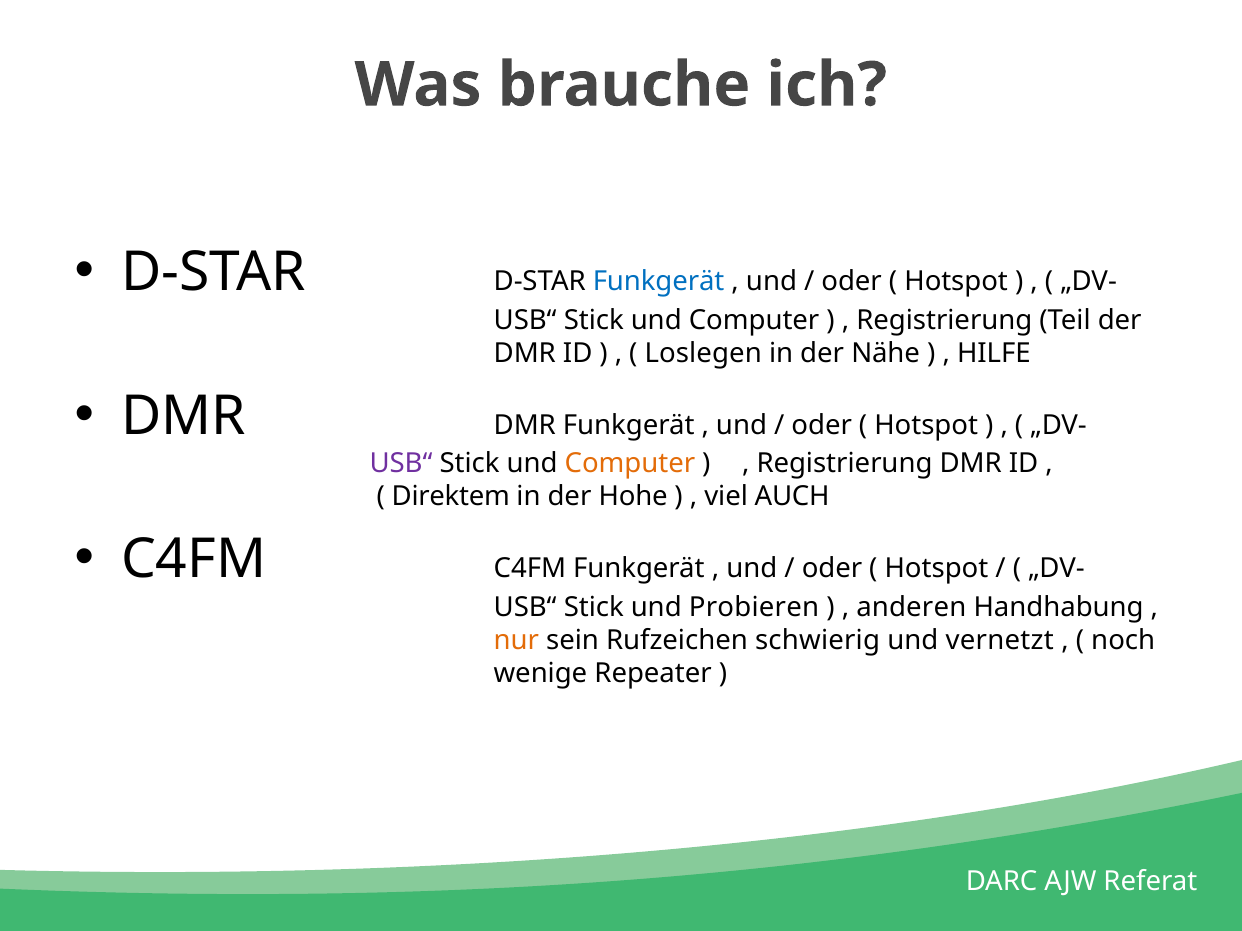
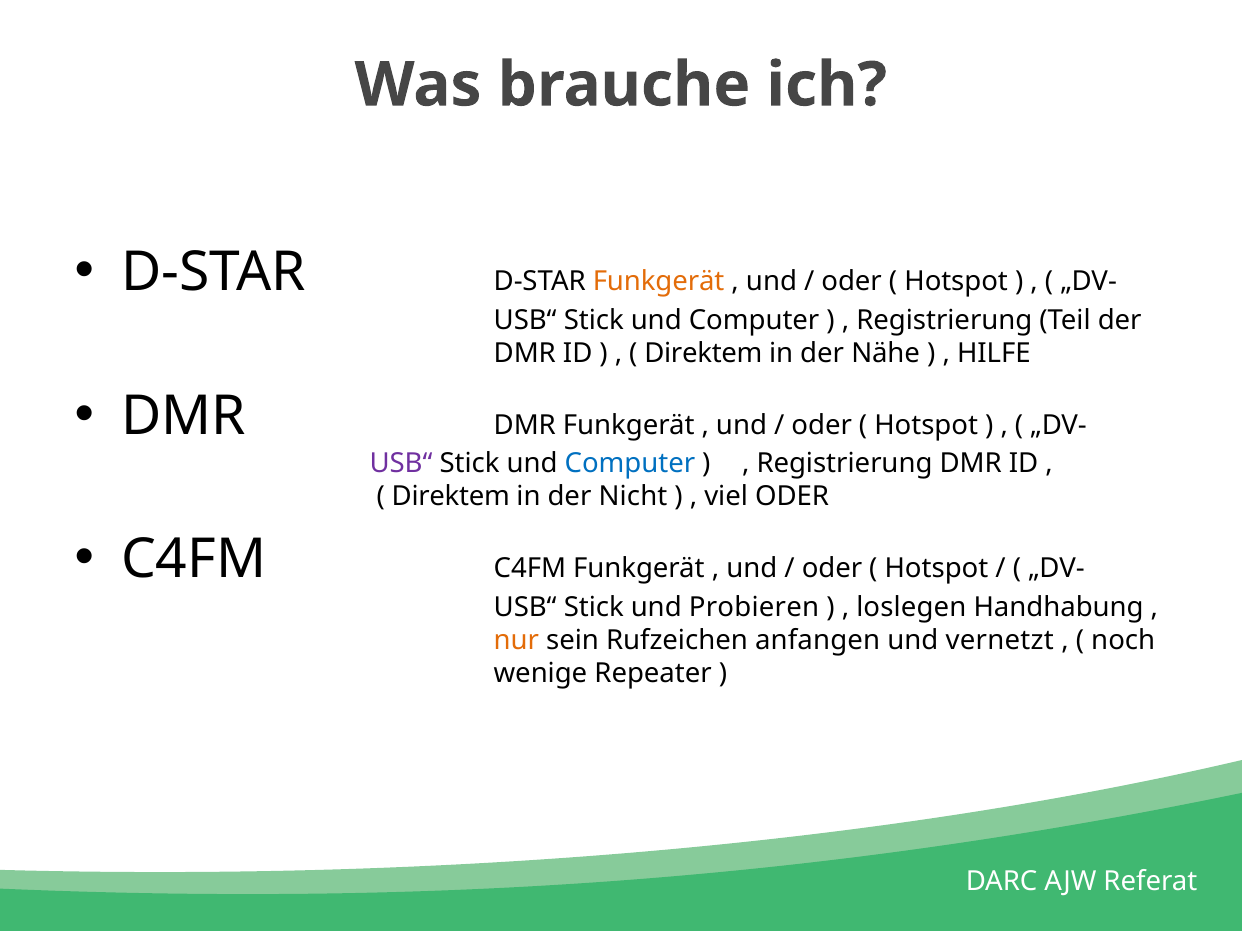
Funkgerät colour: blue -> orange (659, 282)
Loslegen: Loslegen -> Direktem (703, 353)
Computer colour: orange -> blue (630, 464)
Hohe: Hohe -> Nicht (633, 497)
viel AUCH: AUCH -> ODER (792, 497)
anderen: anderen -> loslegen (911, 607)
schwierig: schwierig -> anfangen (818, 640)
